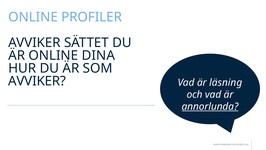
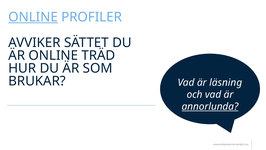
ONLINE underline: none -> present (33, 17)
DINA: DINA -> TRÄD (98, 55)
AVVIKER: AVVIKER -> BRUKAR (37, 81)
